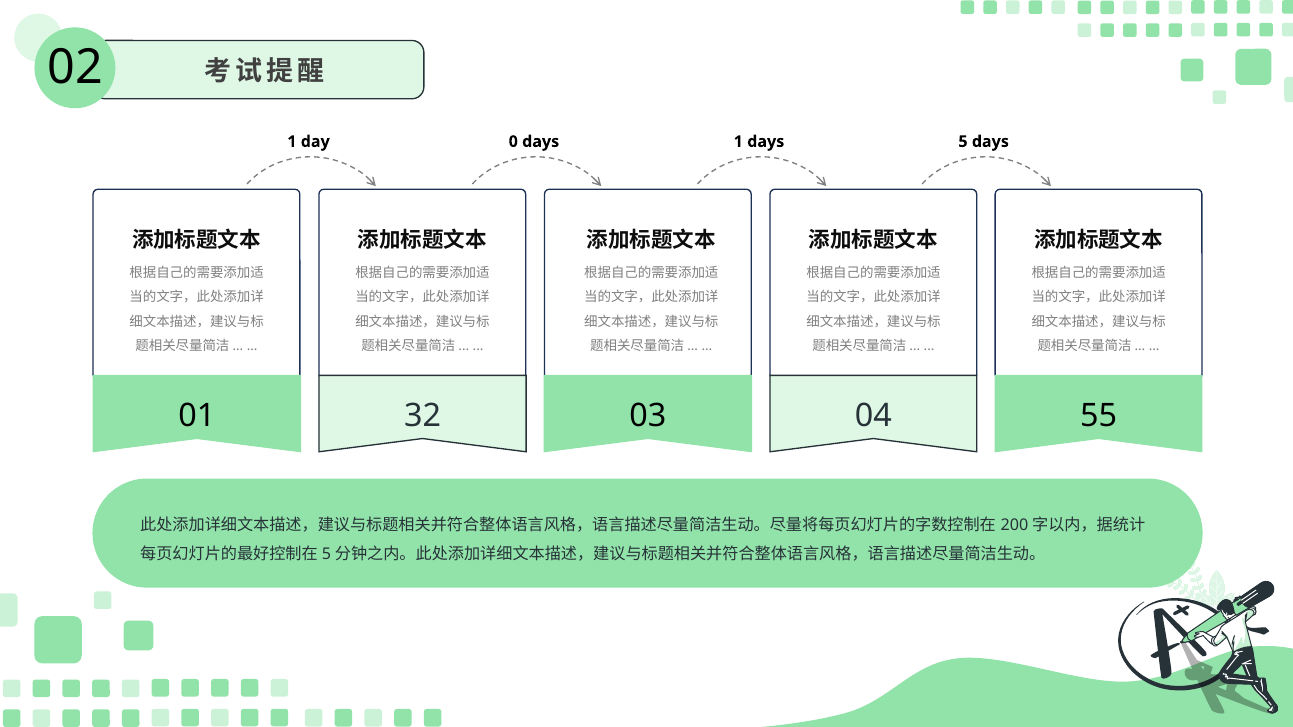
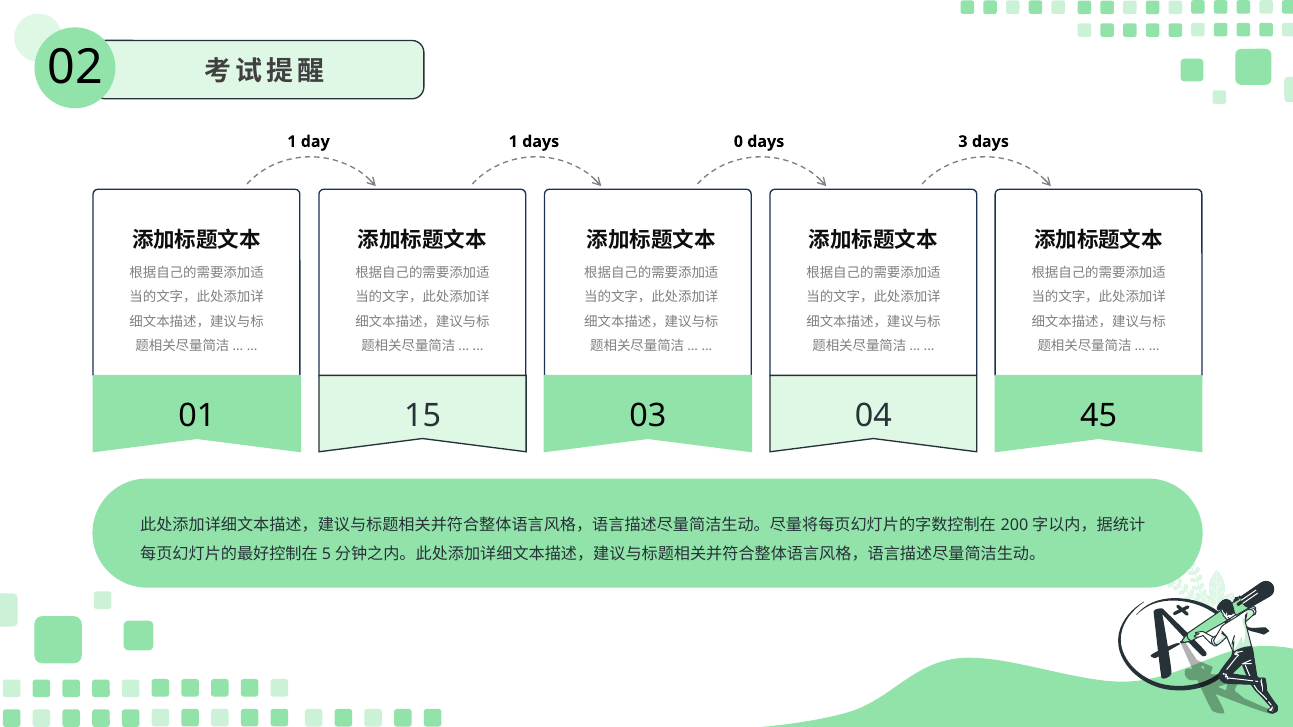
day 0: 0 -> 1 (513, 142)
days 1: 1 -> 0 (738, 142)
5: 5 -> 3 (963, 142)
32: 32 -> 15 (423, 416)
55: 55 -> 45 (1099, 416)
